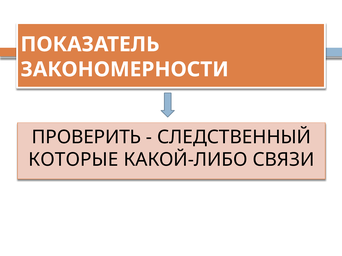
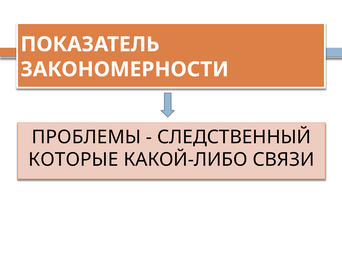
ПРОВЕРИТЬ: ПРОВЕРИТЬ -> ПРОБЛЕМЫ (86, 137)
